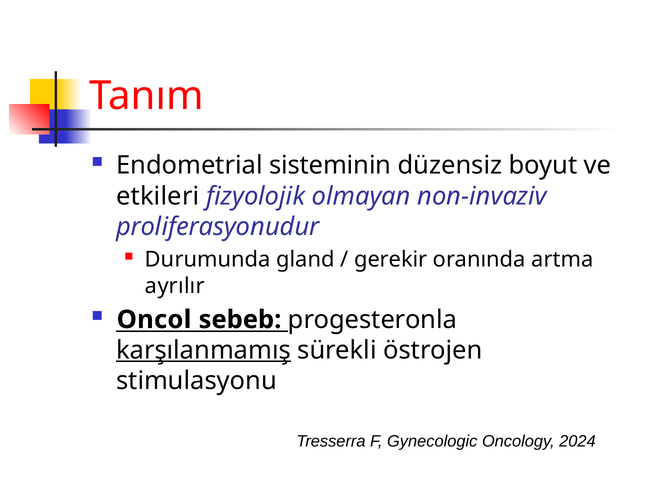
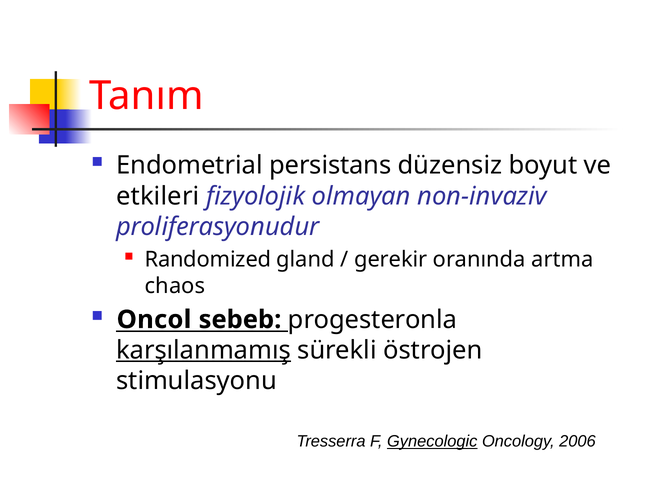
sisteminin: sisteminin -> persistans (330, 165)
Durumunda: Durumunda -> Randomized (208, 259)
ayrılır: ayrılır -> chaos (175, 286)
Gynecologic underline: none -> present (432, 441)
2024: 2024 -> 2006 (577, 441)
